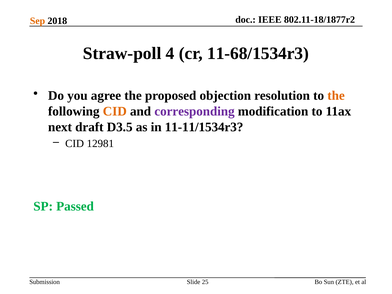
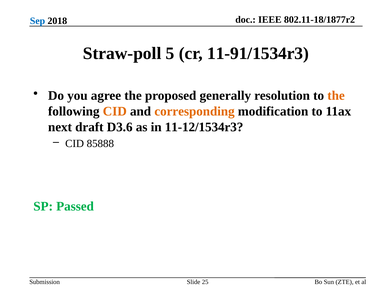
Sep colour: orange -> blue (37, 21)
4: 4 -> 5 (170, 53)
11-68/1534r3: 11-68/1534r3 -> 11-91/1534r3 (258, 53)
objection: objection -> generally (225, 96)
corresponding colour: purple -> orange (195, 111)
D3.5: D3.5 -> D3.6 (120, 127)
11-11/1534r3: 11-11/1534r3 -> 11-12/1534r3 (204, 127)
12981: 12981 -> 85888 (100, 143)
